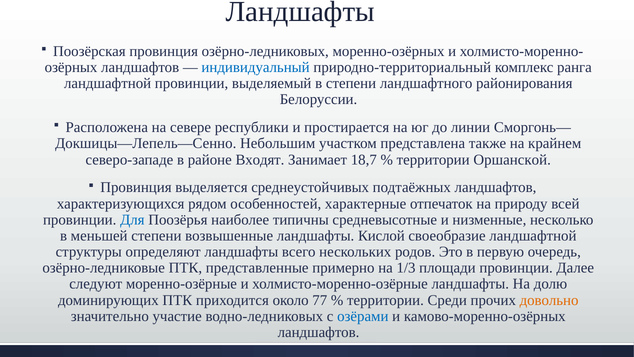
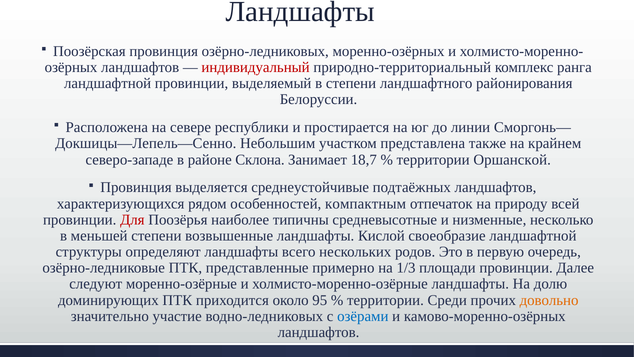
индивидуальный colour: blue -> red (256, 67)
Входят: Входят -> Склона (260, 159)
среднеустойчивых: среднеустойчивых -> среднеустойчивые (310, 187)
характерные: характерные -> компактным (366, 203)
Для colour: blue -> red (132, 220)
77: 77 -> 95 (320, 300)
